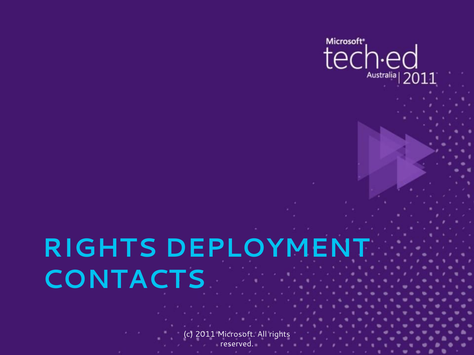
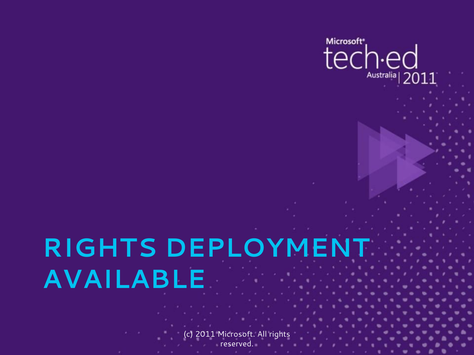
CONTACTS: CONTACTS -> AVAILABLE (124, 280)
